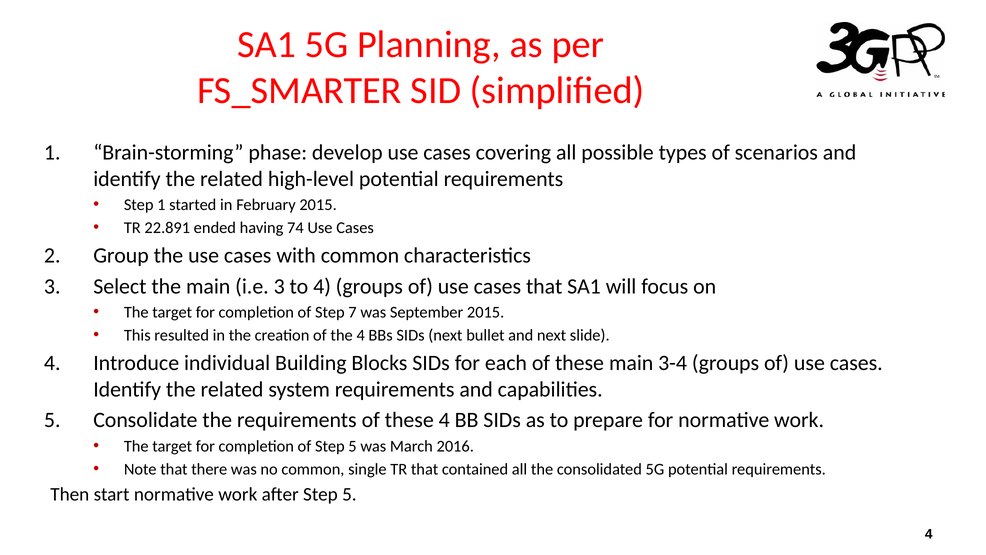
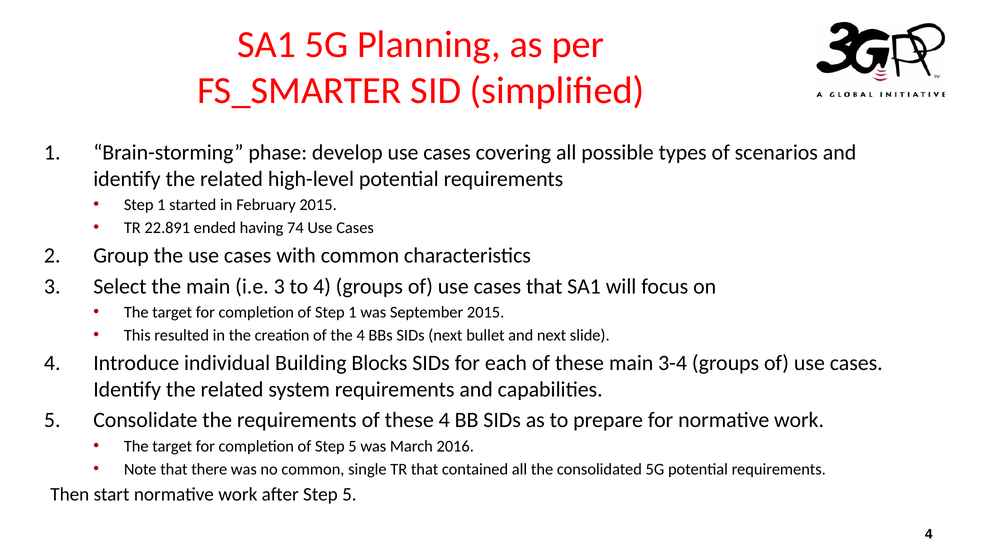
of Step 7: 7 -> 1 (352, 312)
